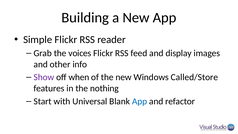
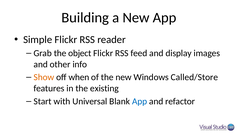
voices: voices -> object (80, 53)
Show colour: purple -> orange (44, 77)
nothing: nothing -> existing (104, 88)
